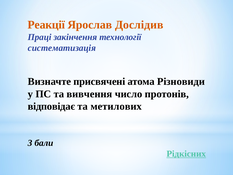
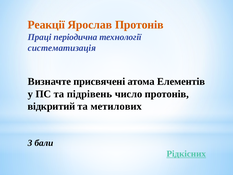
Ярослав Дослідив: Дослідив -> Протонів (139, 25)
закінчення: закінчення -> періодична (75, 37)
Різновиди: Різновиди -> Елементів (181, 81)
вивчення: вивчення -> підрівень (89, 94)
відповідає: відповідає -> відкритий (51, 106)
